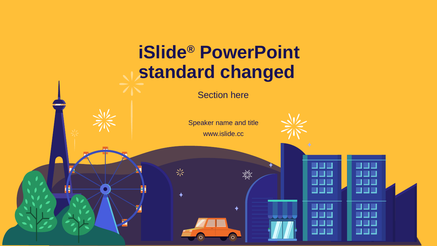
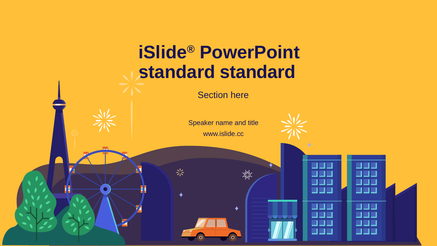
standard changed: changed -> standard (258, 72)
